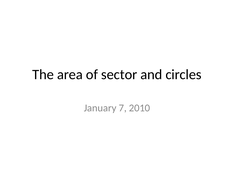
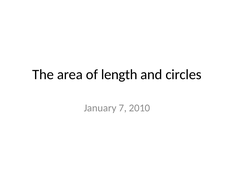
sector: sector -> length (119, 74)
